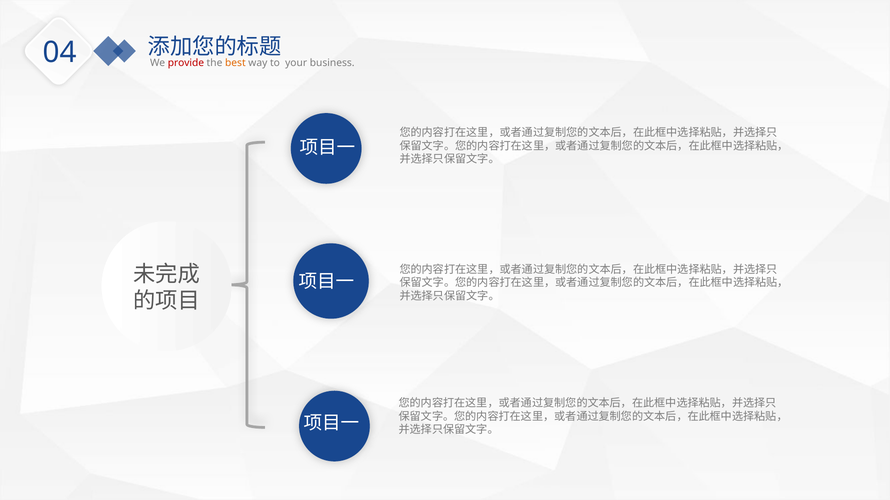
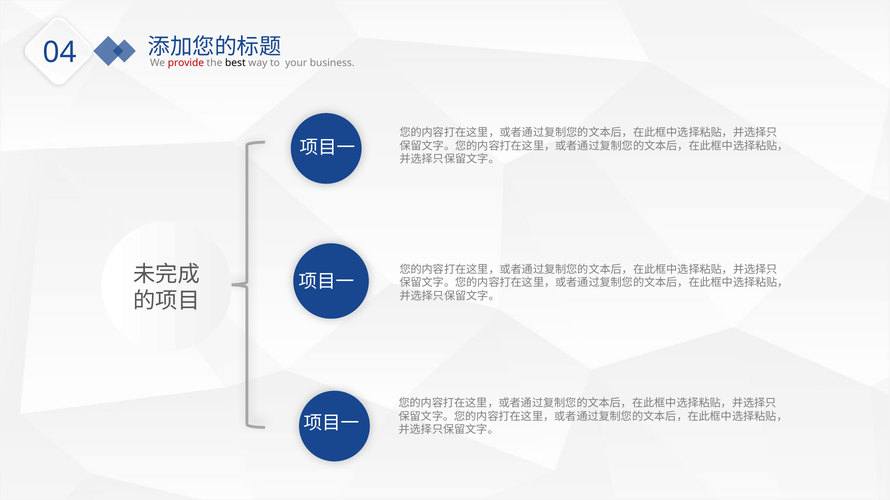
best colour: orange -> black (235, 63)
